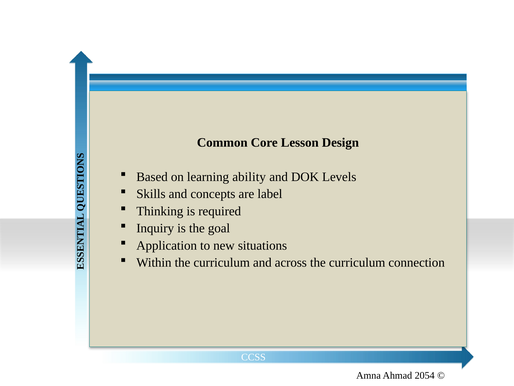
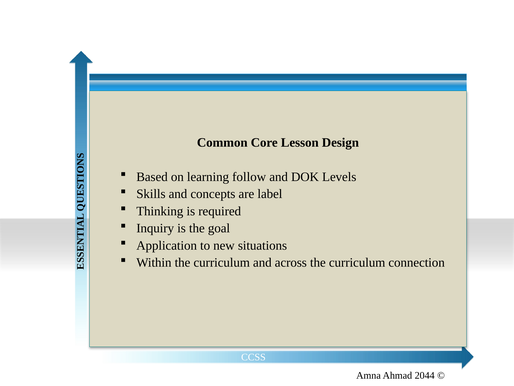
ability: ability -> follow (249, 177)
2054: 2054 -> 2044 (425, 375)
